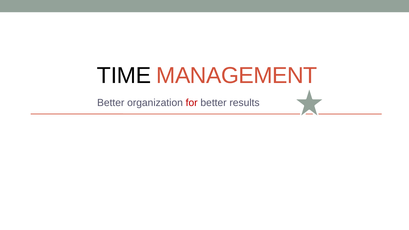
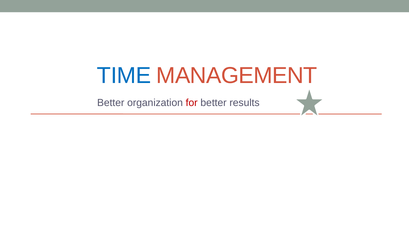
TIME colour: black -> blue (124, 76)
